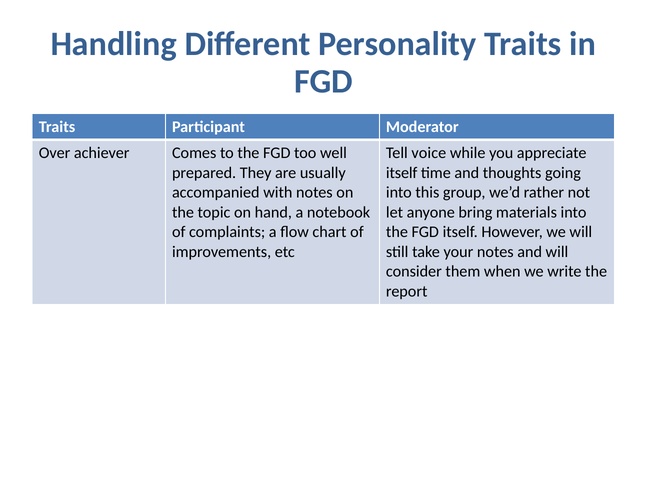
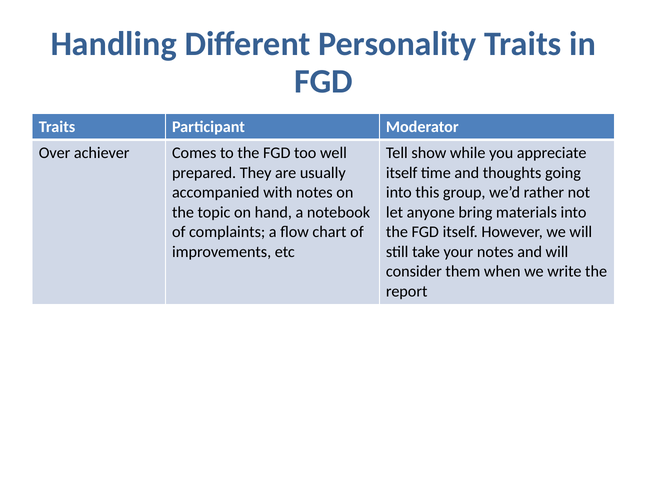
voice: voice -> show (429, 153)
